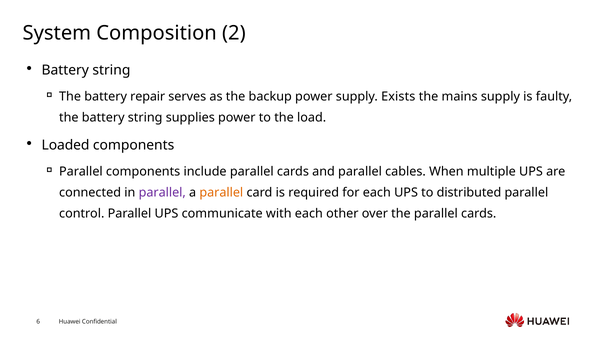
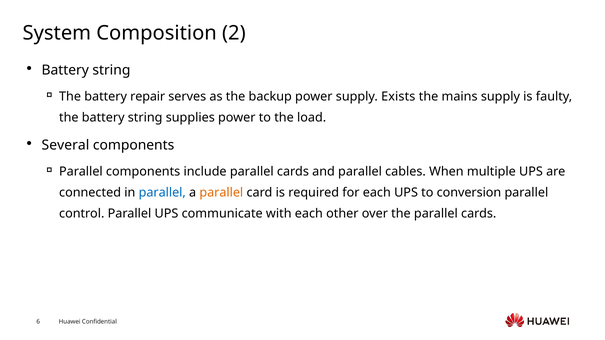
Loaded: Loaded -> Several (65, 145)
parallel colour: purple -> blue (162, 193)
distributed: distributed -> conversion (469, 193)
